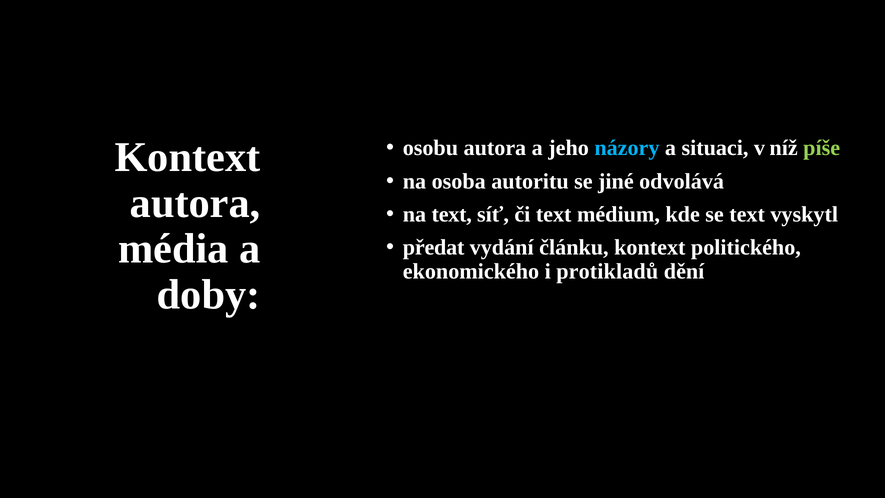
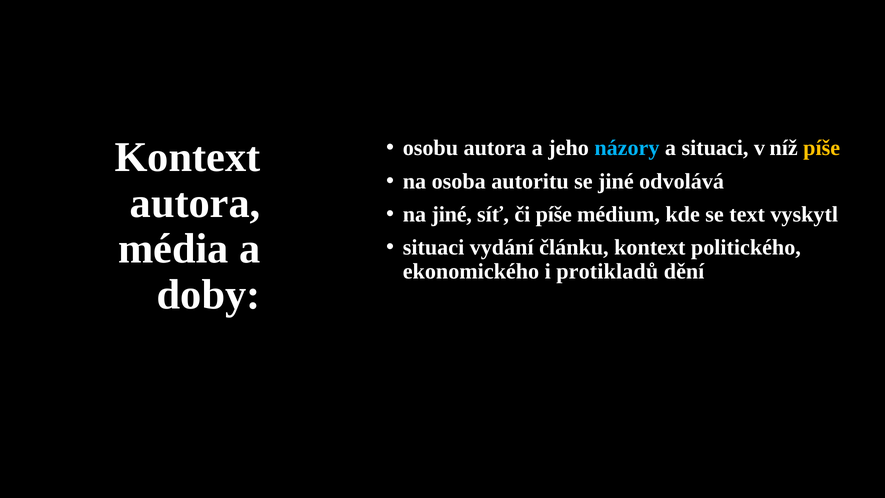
píše colour: light green -> yellow (822, 148)
na text: text -> jiné (452, 214)
či text: text -> píše (554, 214)
předat: předat -> situaci (434, 247)
